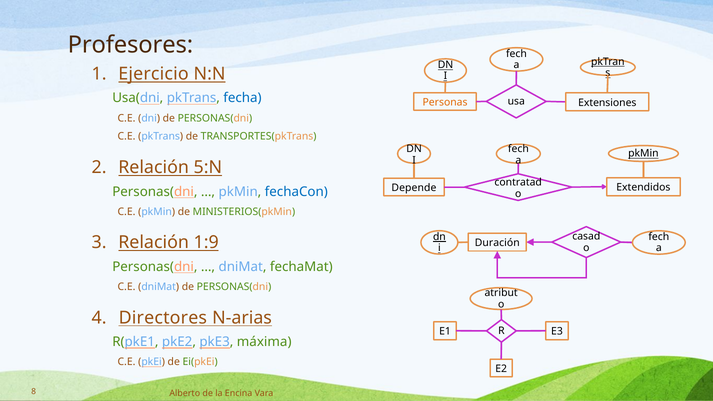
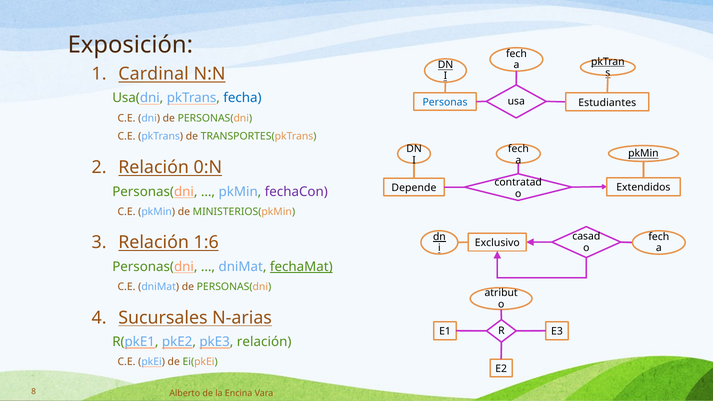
Profesores: Profesores -> Exposición (130, 45)
Ejercicio: Ejercicio -> Cardinal (154, 74)
Extensiones: Extensiones -> Estudiantes (607, 103)
Personas colour: orange -> blue (445, 102)
5:N: 5:N -> 0:N (208, 167)
fechaCon colour: blue -> purple (296, 192)
1:9: 1:9 -> 1:6 (206, 243)
Duración: Duración -> Exclusivo (497, 243)
fechaMat underline: none -> present (301, 267)
Directores: Directores -> Sucursales (163, 318)
pkE3 máxima: máxima -> relación (264, 342)
